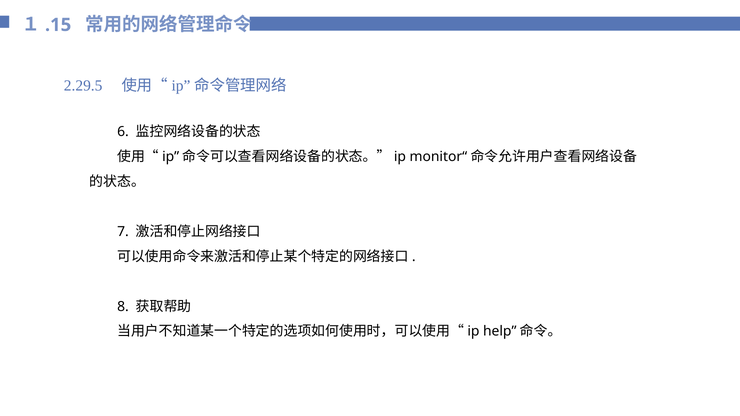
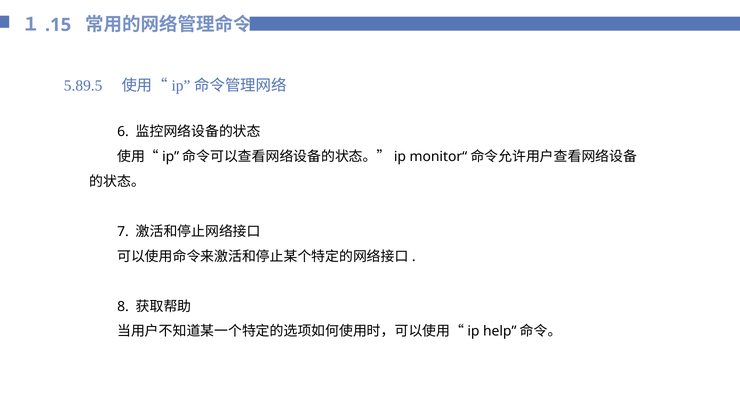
2.29.5: 2.29.5 -> 5.89.5 (83, 86)
